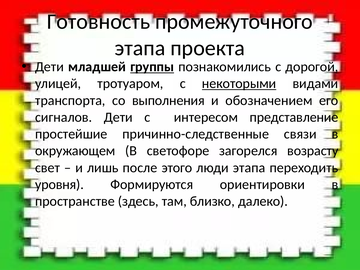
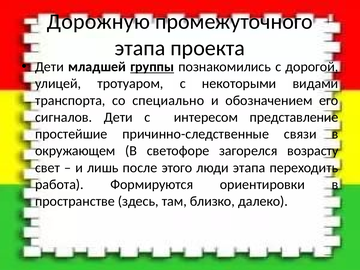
Готовность: Готовность -> Дорожную (98, 22)
некоторыми underline: present -> none (239, 84)
выполнения: выполнения -> специально (168, 100)
уровня: уровня -> работа (59, 184)
